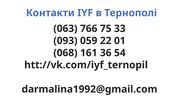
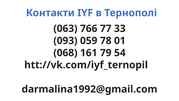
75: 75 -> 77 (106, 29)
22: 22 -> 78 (106, 41)
36: 36 -> 79 (106, 53)
